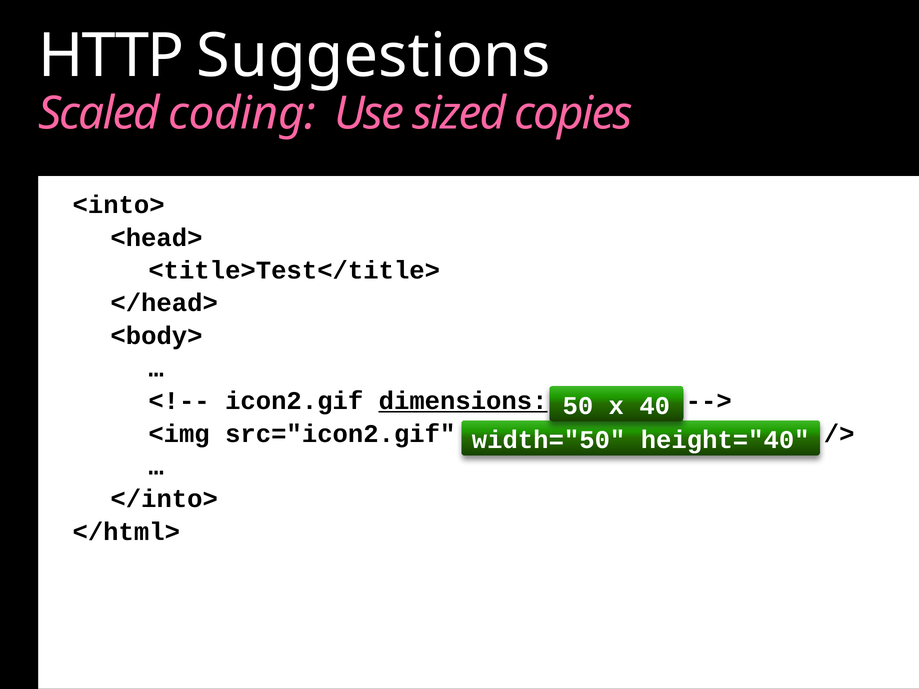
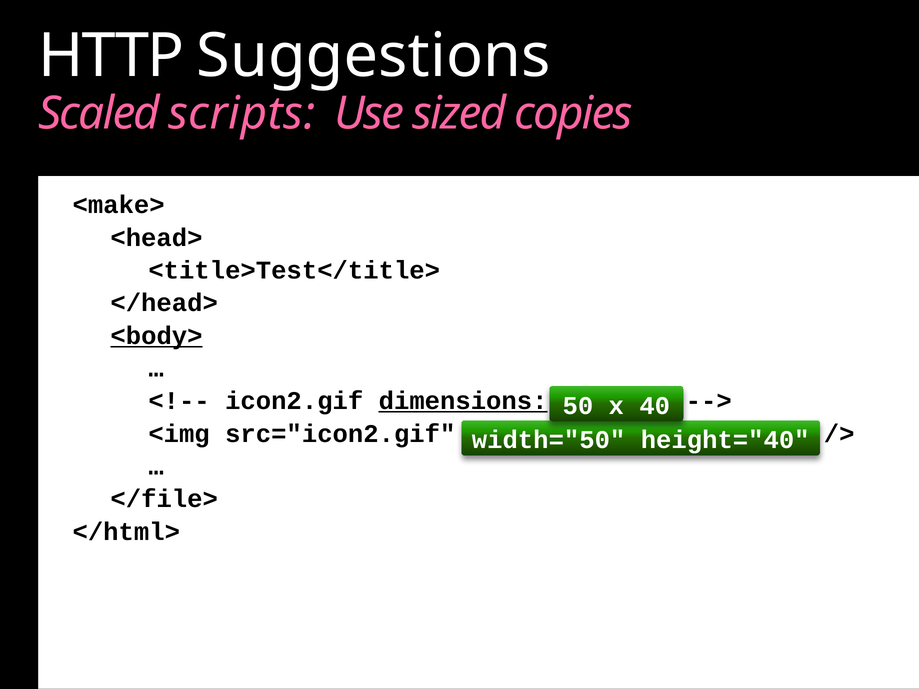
coding: coding -> scripts (242, 114)
<into>: <into> -> <make> (119, 205)
<body> underline: none -> present (157, 336)
</into>: </into> -> </file> (164, 499)
